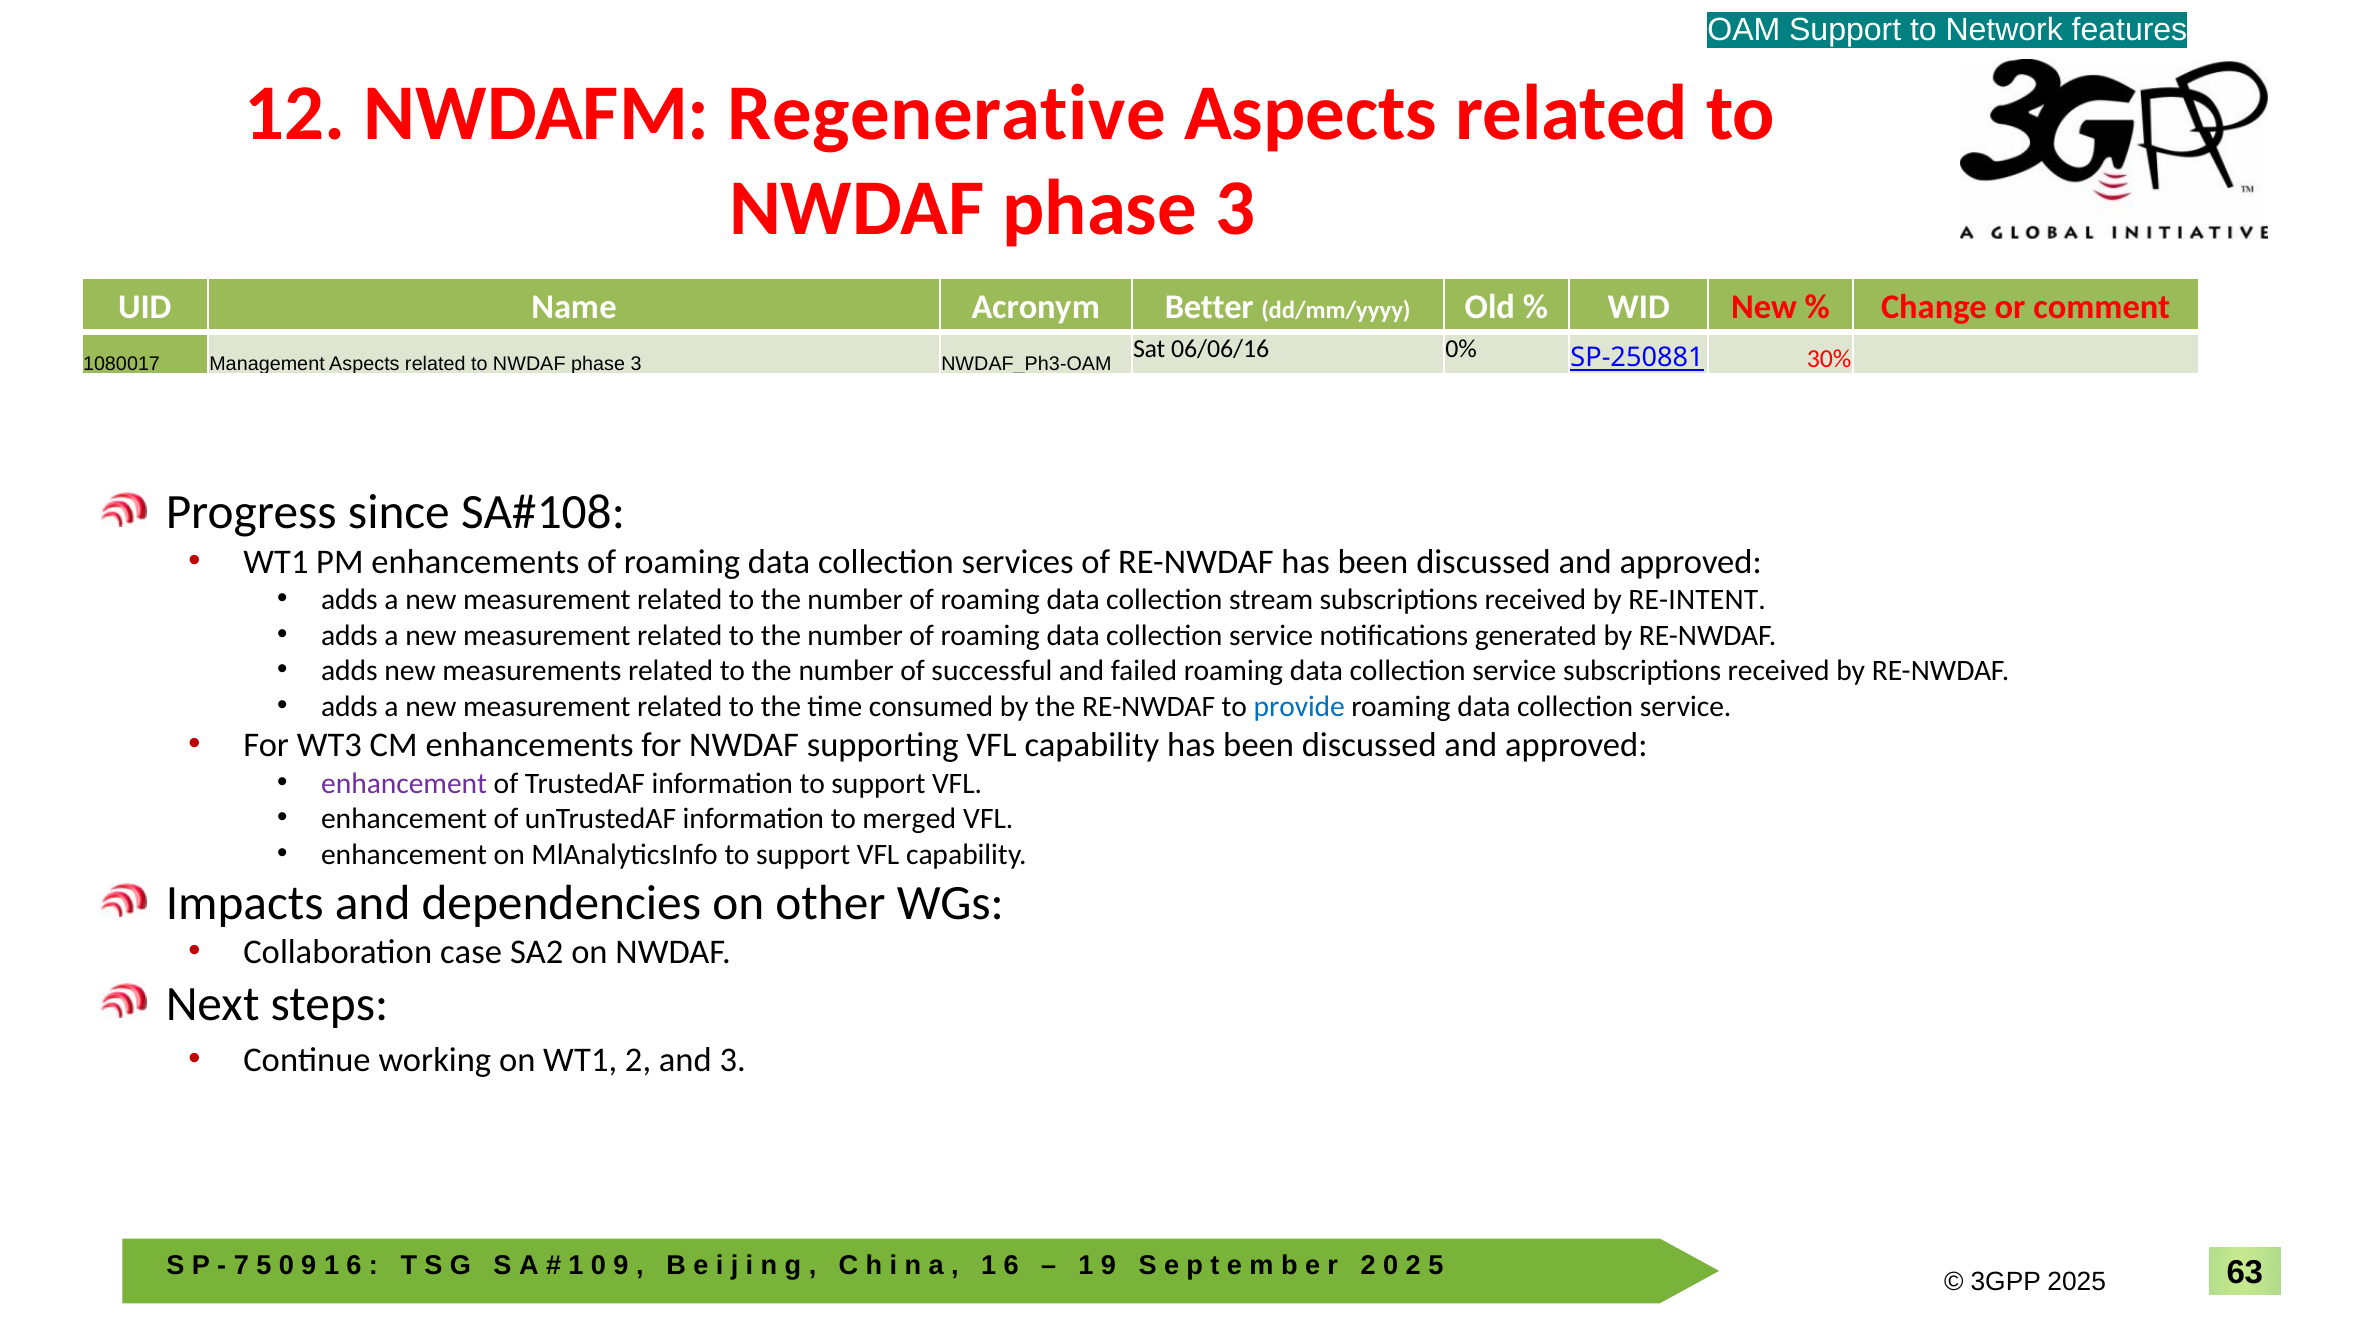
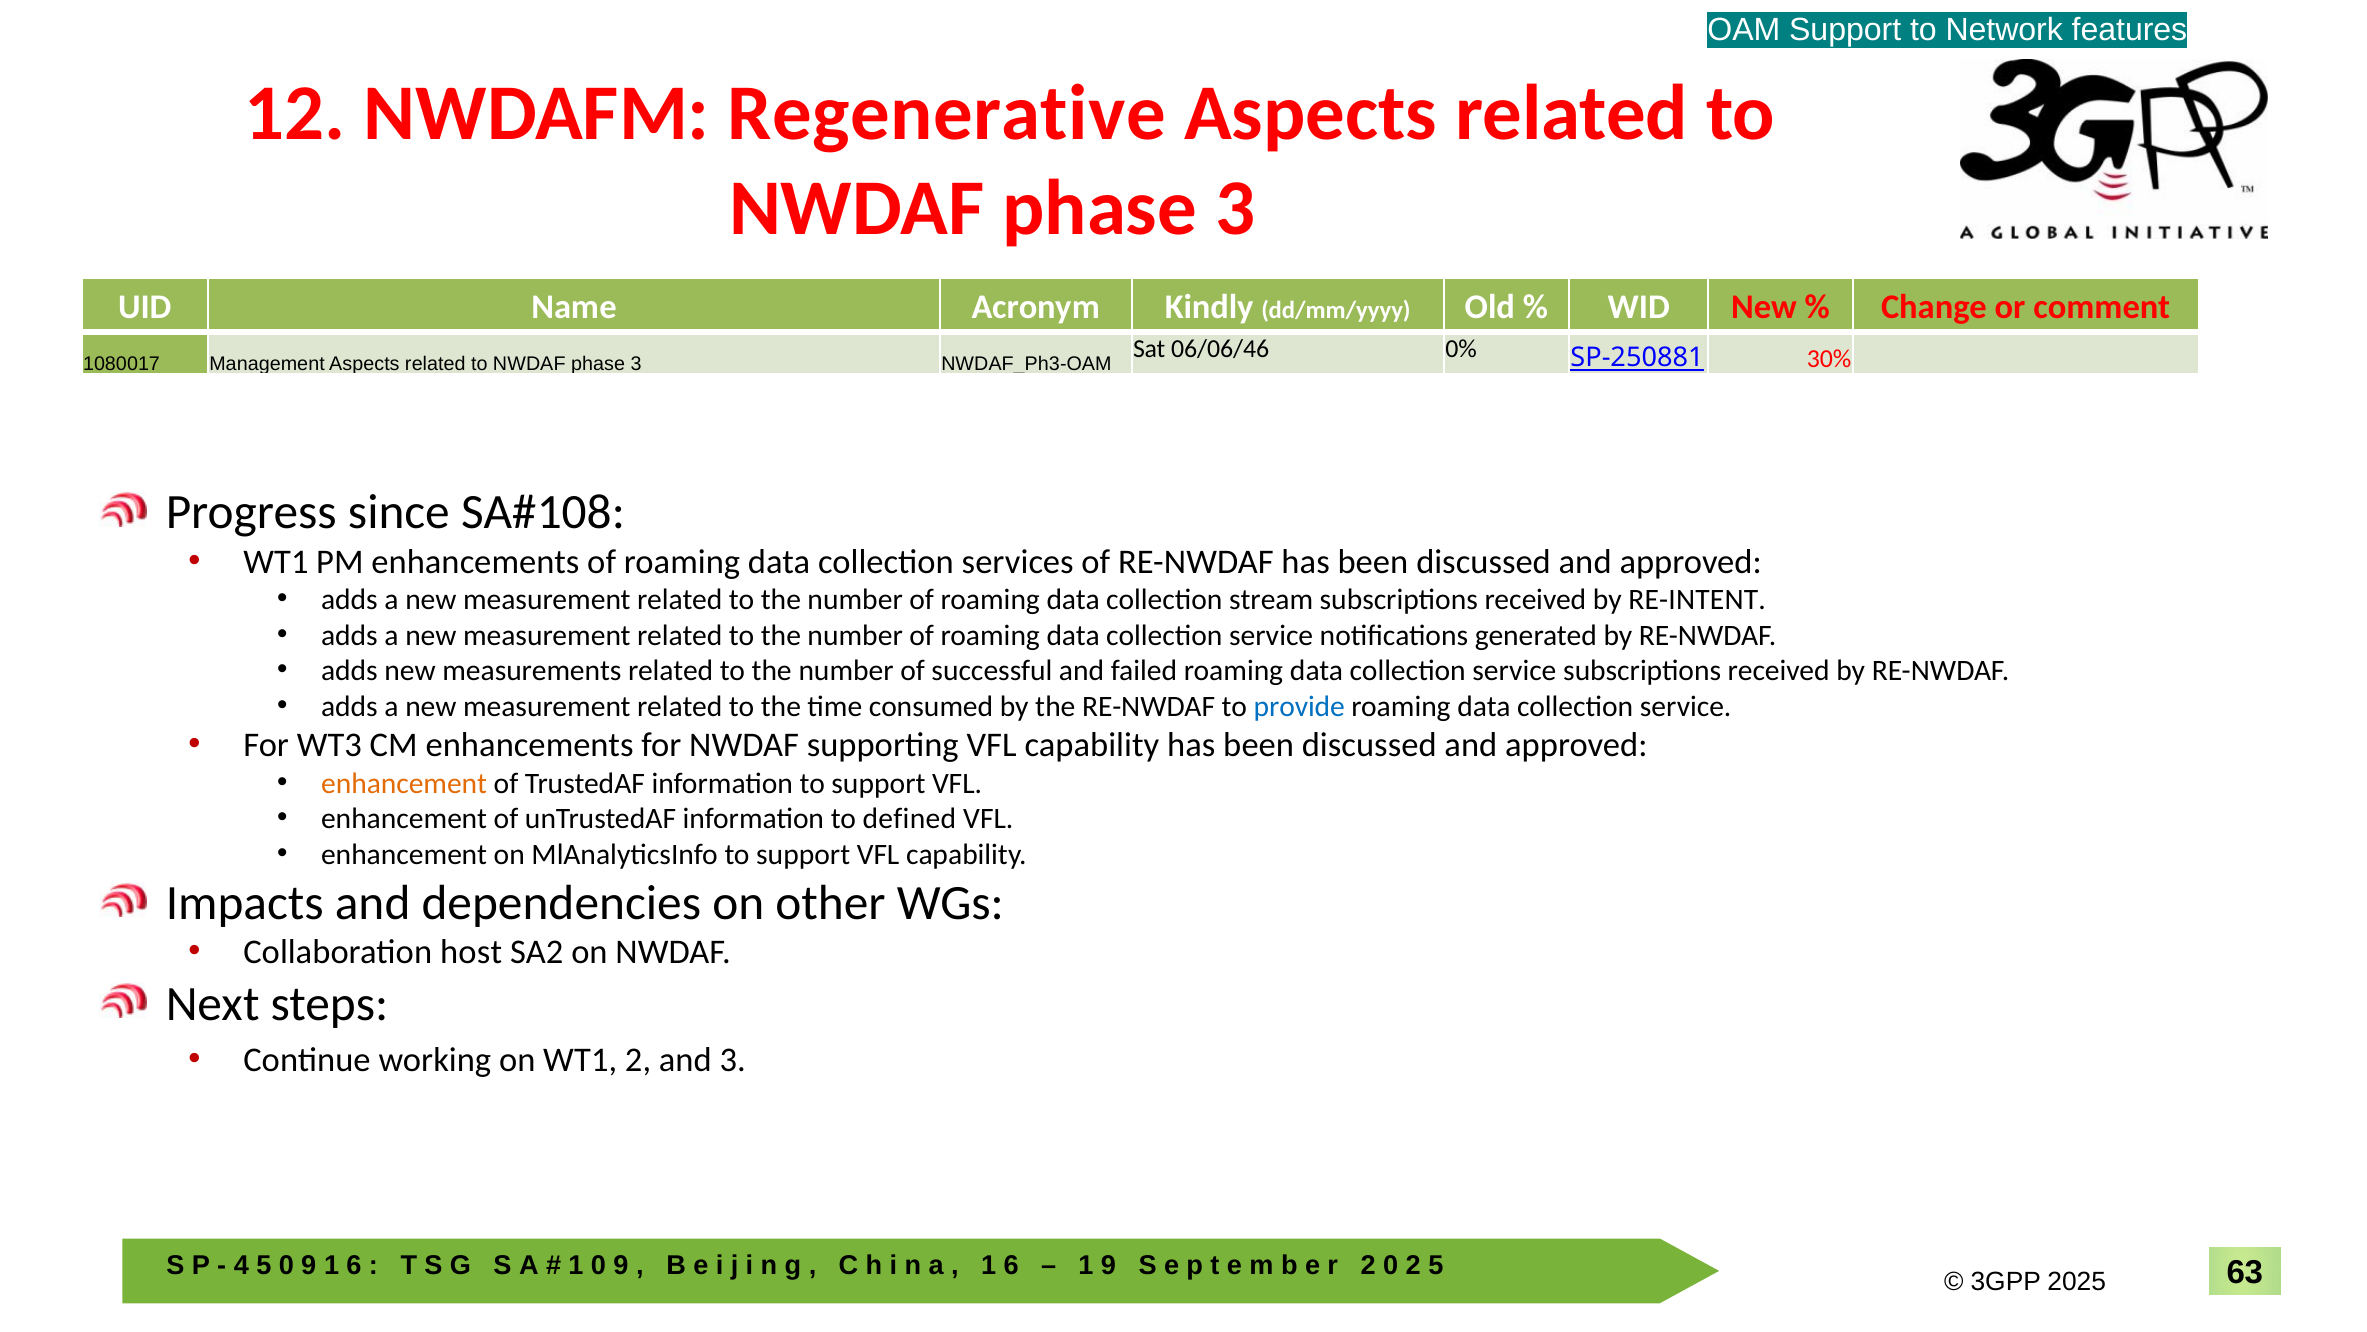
Better: Better -> Kindly (1209, 307)
06/06/16: 06/06/16 -> 06/06/46 (1220, 349)
enhancement colour: purple -> orange (404, 783)
merged: merged -> defined (909, 818)
case: case -> host (471, 952)
7: 7 -> 4 (241, 1265)
